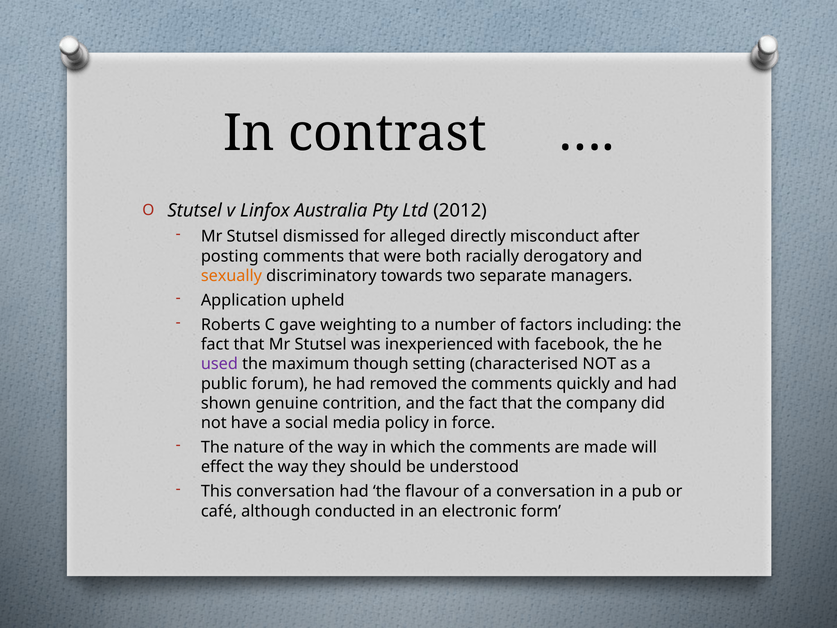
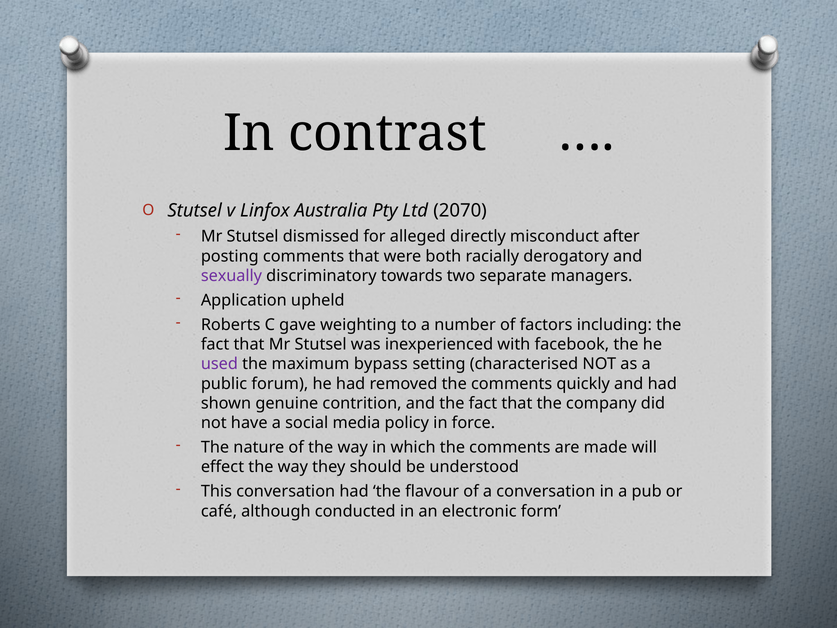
2012: 2012 -> 2070 (460, 211)
sexually colour: orange -> purple (231, 276)
though: though -> bypass (381, 364)
